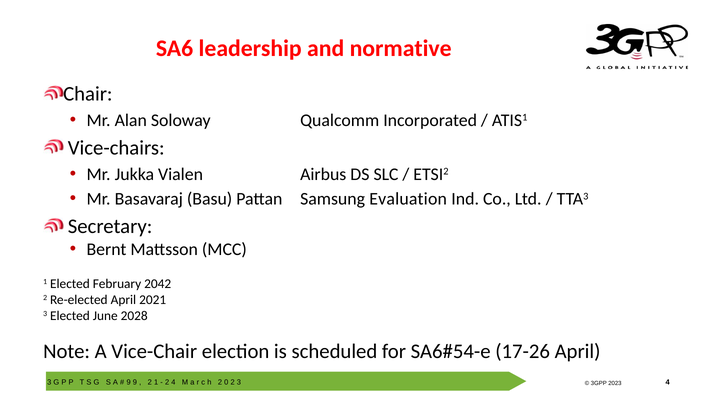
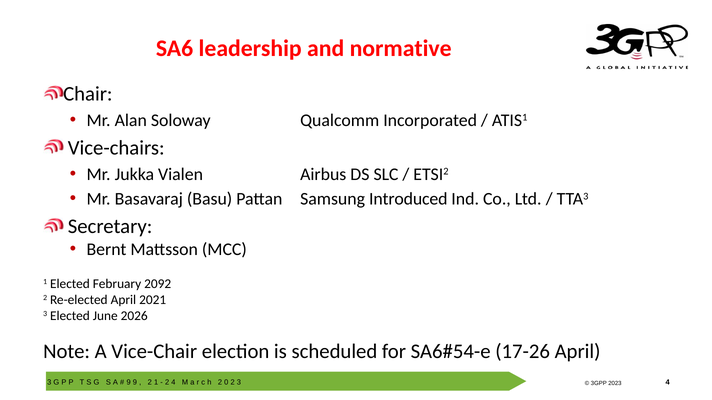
Evaluation: Evaluation -> Introduced (408, 199)
2042: 2042 -> 2092 (158, 284)
2028: 2028 -> 2026 (134, 316)
